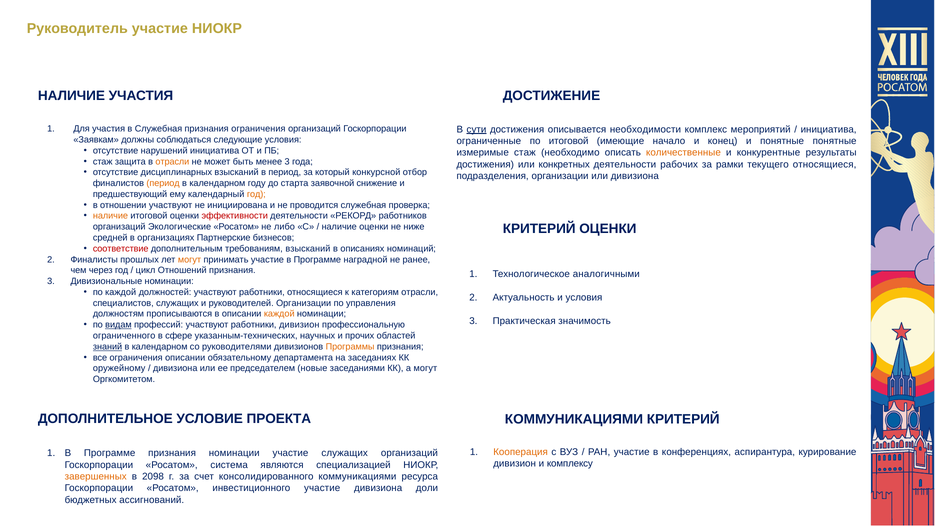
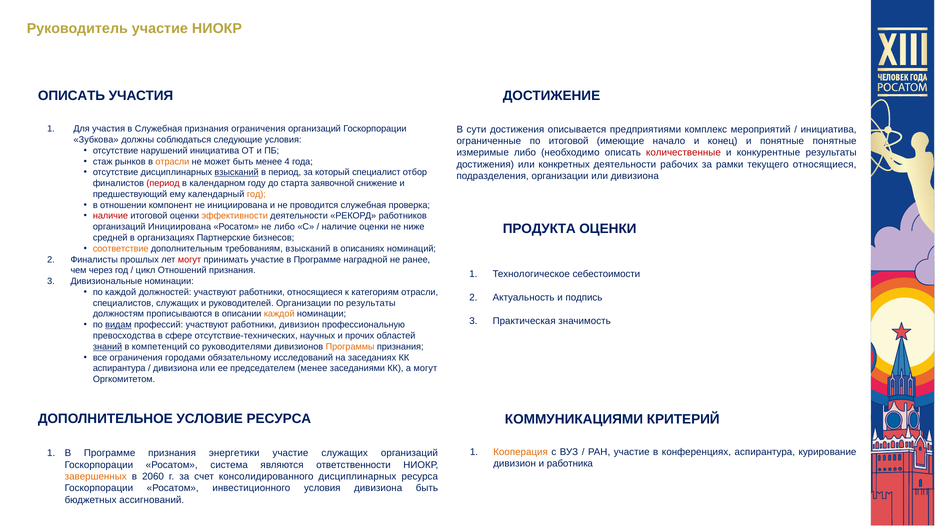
НАЛИЧИЕ: НАЛИЧИЕ -> ОПИСАТЬ (72, 96)
сути underline: present -> none (476, 129)
необходимости: необходимости -> предприятиями (645, 129)
Заявкам: Заявкам -> Зубкова (96, 140)
измеримые стаж: стаж -> либо (525, 153)
количественные colour: orange -> red (683, 153)
защита: защита -> рынков (130, 162)
менее 3: 3 -> 4 (287, 162)
взысканий underline: none -> present (237, 172)
конкурсной: конкурсной -> специалист (376, 172)
период colour: orange -> red (163, 183)
отношении участвуют: участвуют -> компонент (171, 205)
наличие colour: orange -> red (110, 216)
эффективности colour: red -> orange (235, 216)
КРИТЕРИЙ: КРИТЕРИЙ -> ПРОДУКТА (539, 229)
организаций Экологические: Экологические -> Инициирована (180, 227)
соответствие colour: red -> orange (121, 249)
могут colour: orange -> red (190, 260)
аналогичными: аналогичными -> себестоимости (606, 274)
и условия: условия -> подпись (584, 297)
по управления: управления -> результаты (371, 303)
ограниченного: ограниченного -> превосходства (124, 336)
указанным-технических: указанным-технических -> отсутствие-технических (246, 336)
календарном: календарном -> компетенций (160, 347)
ограничения описании: описании -> городами (185, 358)
департамента: департамента -> исследований (303, 358)
оружейному: оружейному -> аспирантура (119, 368)
председателем новые: новые -> менее (312, 368)
УСЛОВИЕ ПРОЕКТА: ПРОЕКТА -> РЕСУРСА (279, 419)
признания номинации: номинации -> энергетики (234, 453)
комплексу: комплексу -> работника (570, 464)
специализацией: специализацией -> ответственности (354, 465)
2098: 2098 -> 2060 (153, 476)
консолидированного коммуникациями: коммуникациями -> дисциплинарных (357, 476)
инвестиционного участие: участие -> условия (322, 488)
дивизиона доли: доли -> быть (427, 488)
